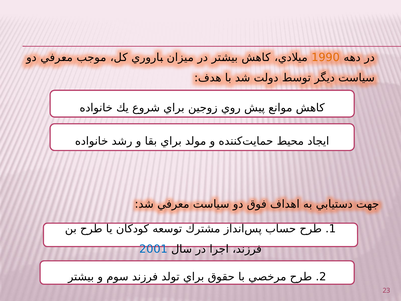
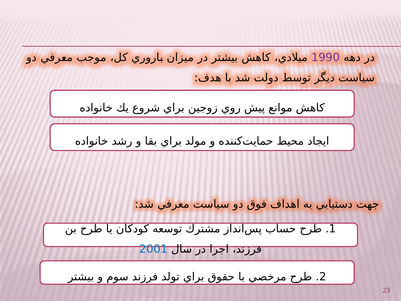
1990 colour: orange -> purple (326, 58)
